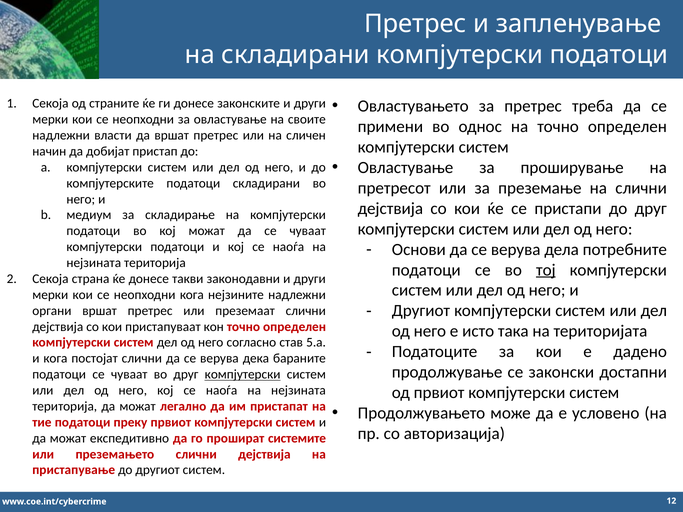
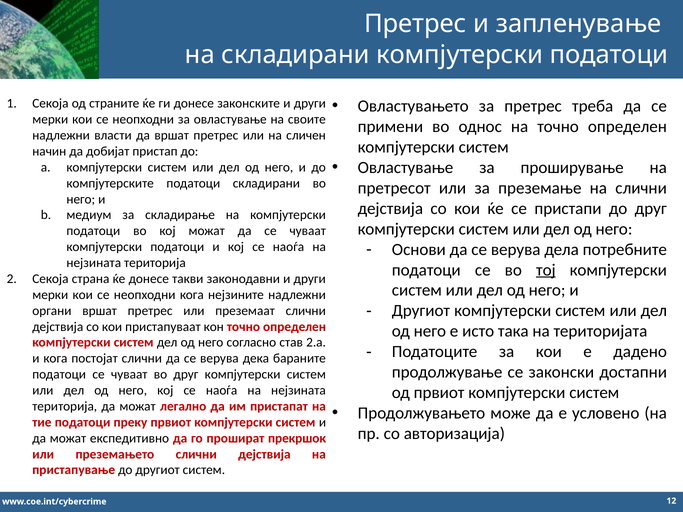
5.а: 5.а -> 2.а (316, 343)
компјутерски underline: present -> none (243, 375)
системите: системите -> прекршок (297, 438)
